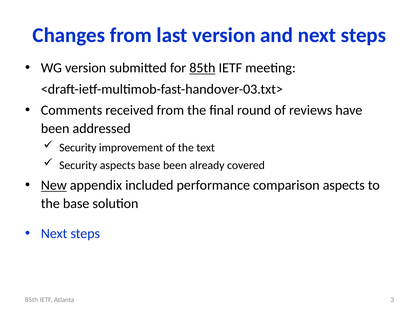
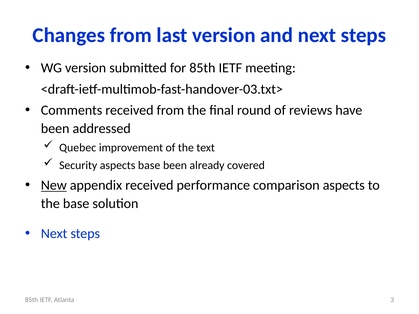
85th underline: present -> none (202, 68)
Security: Security -> Quebec (78, 148)
appendix included: included -> received (149, 185)
